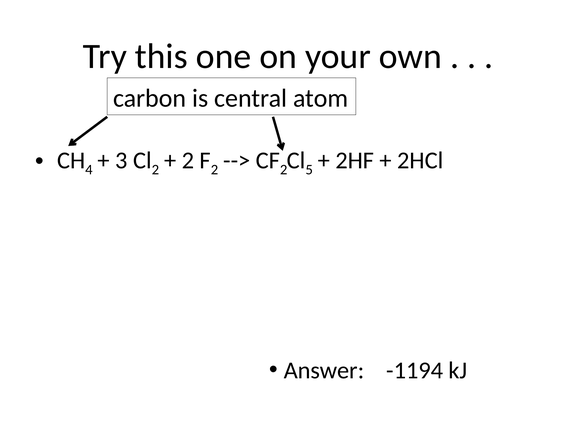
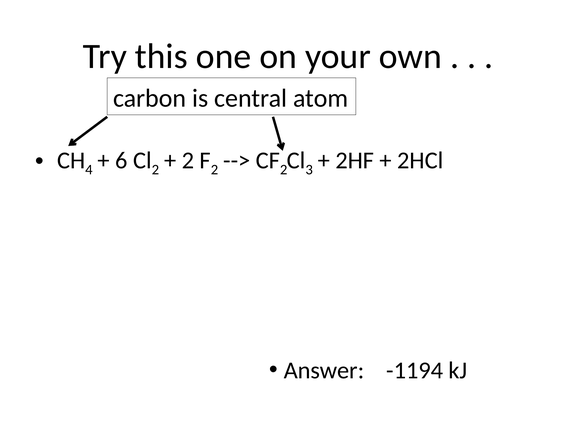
3: 3 -> 6 (121, 161)
5: 5 -> 3 (309, 170)
